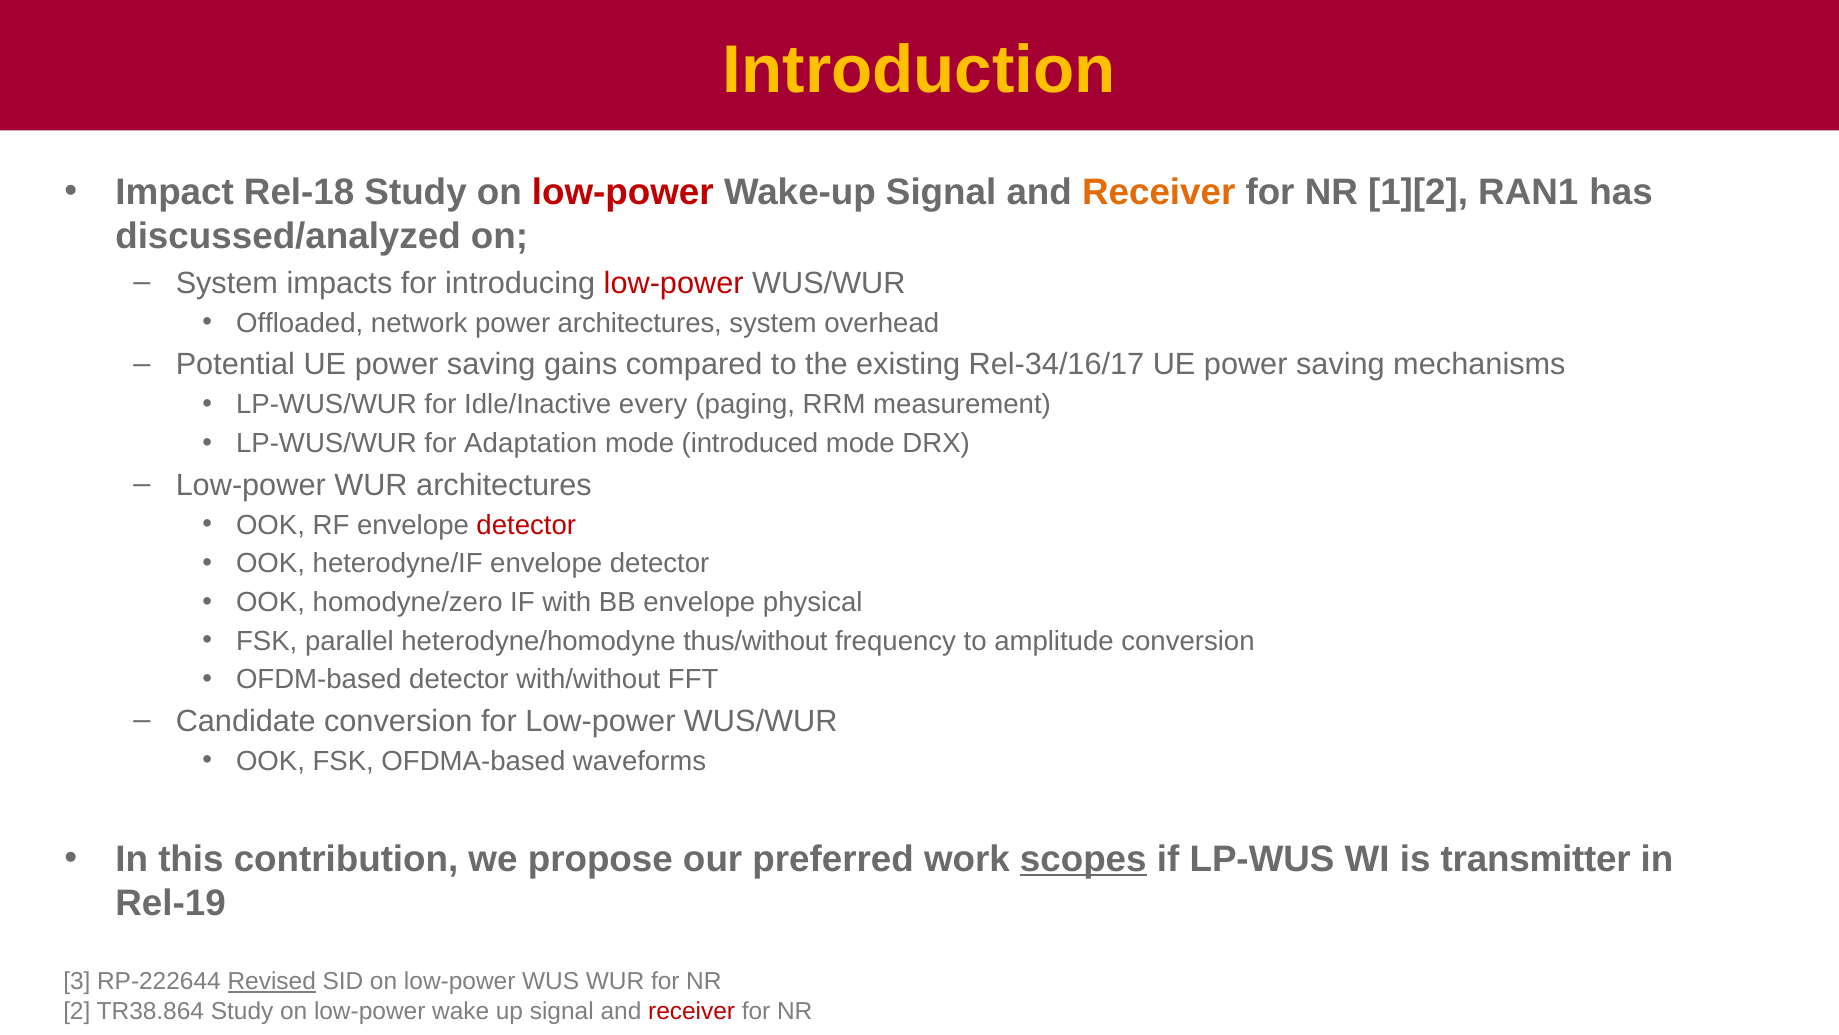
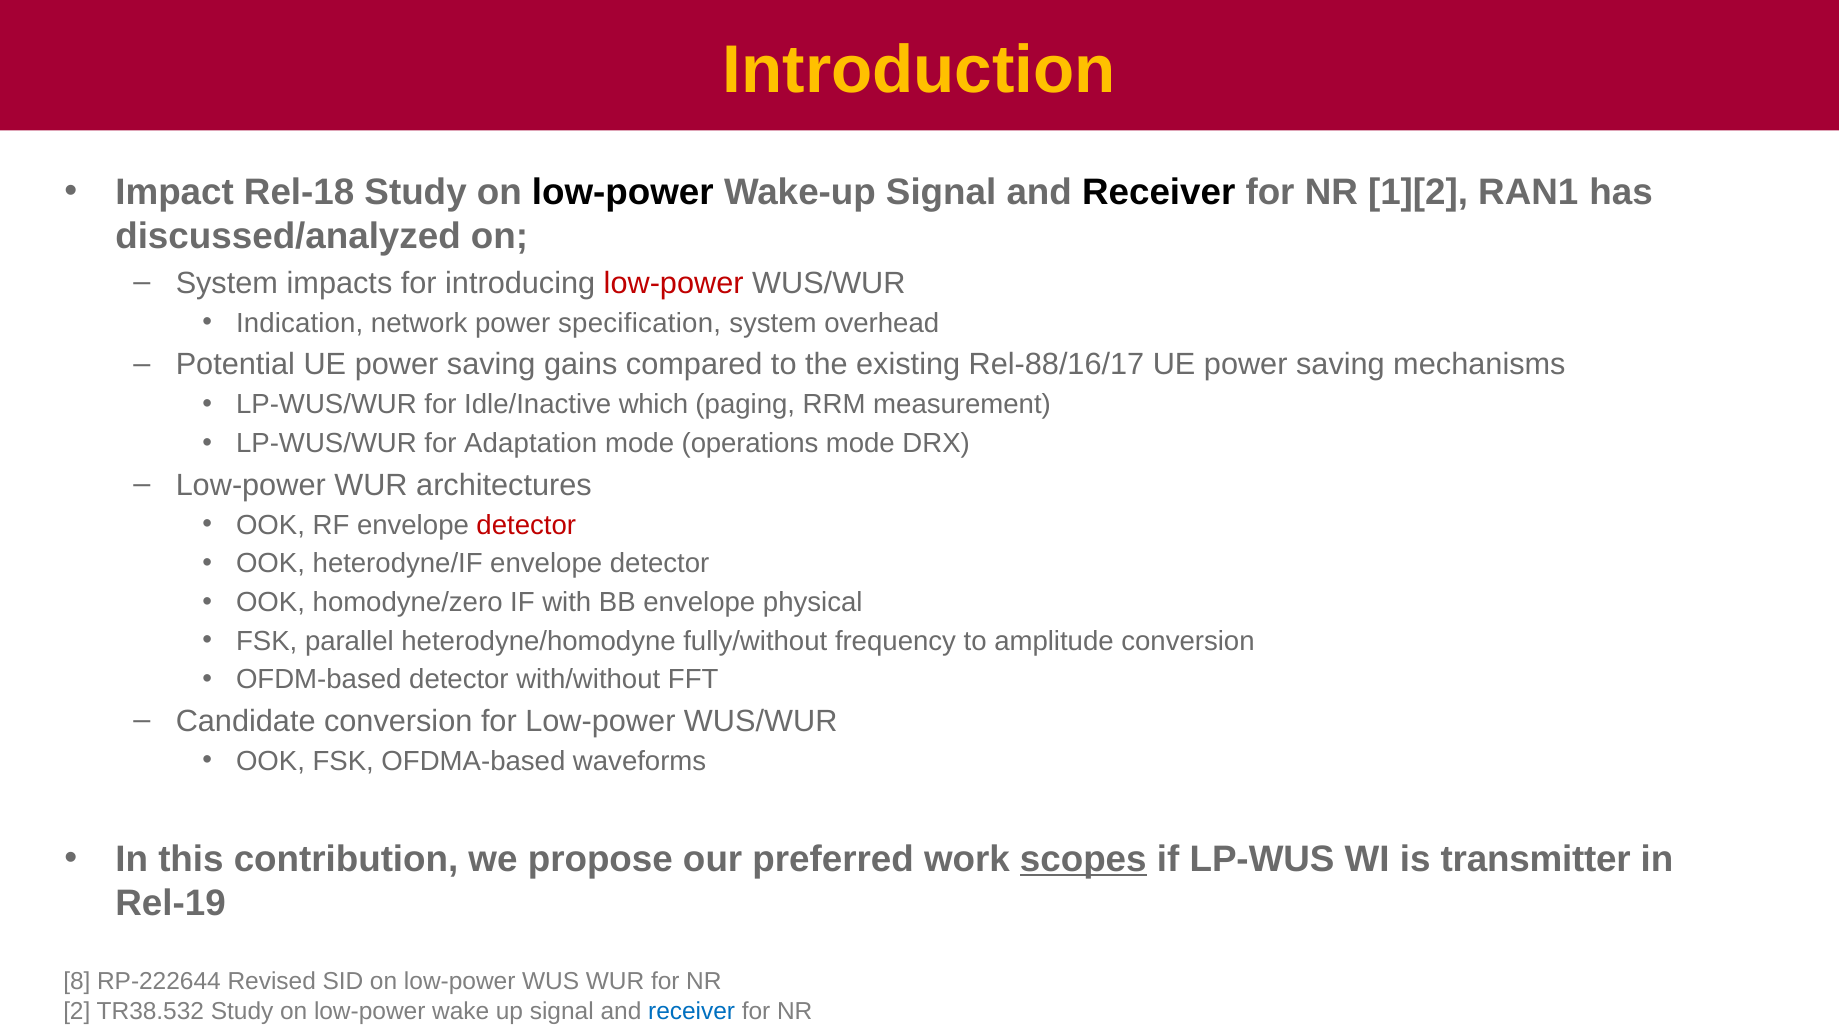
low-power colour: red -> black (623, 193)
Receiver colour: orange -> black (1159, 193)
Offloaded: Offloaded -> Indication (300, 323)
power architectures: architectures -> specification (640, 323)
Rel-34/16/17: Rel-34/16/17 -> Rel-88/16/17 (1056, 364)
every: every -> which (653, 405)
introduced: introduced -> operations (750, 443)
thus/without: thus/without -> fully/without (755, 641)
3: 3 -> 8 (77, 981)
Revised underline: present -> none (272, 981)
TR38.864: TR38.864 -> TR38.532 (150, 1011)
receiver colour: red -> blue (692, 1011)
